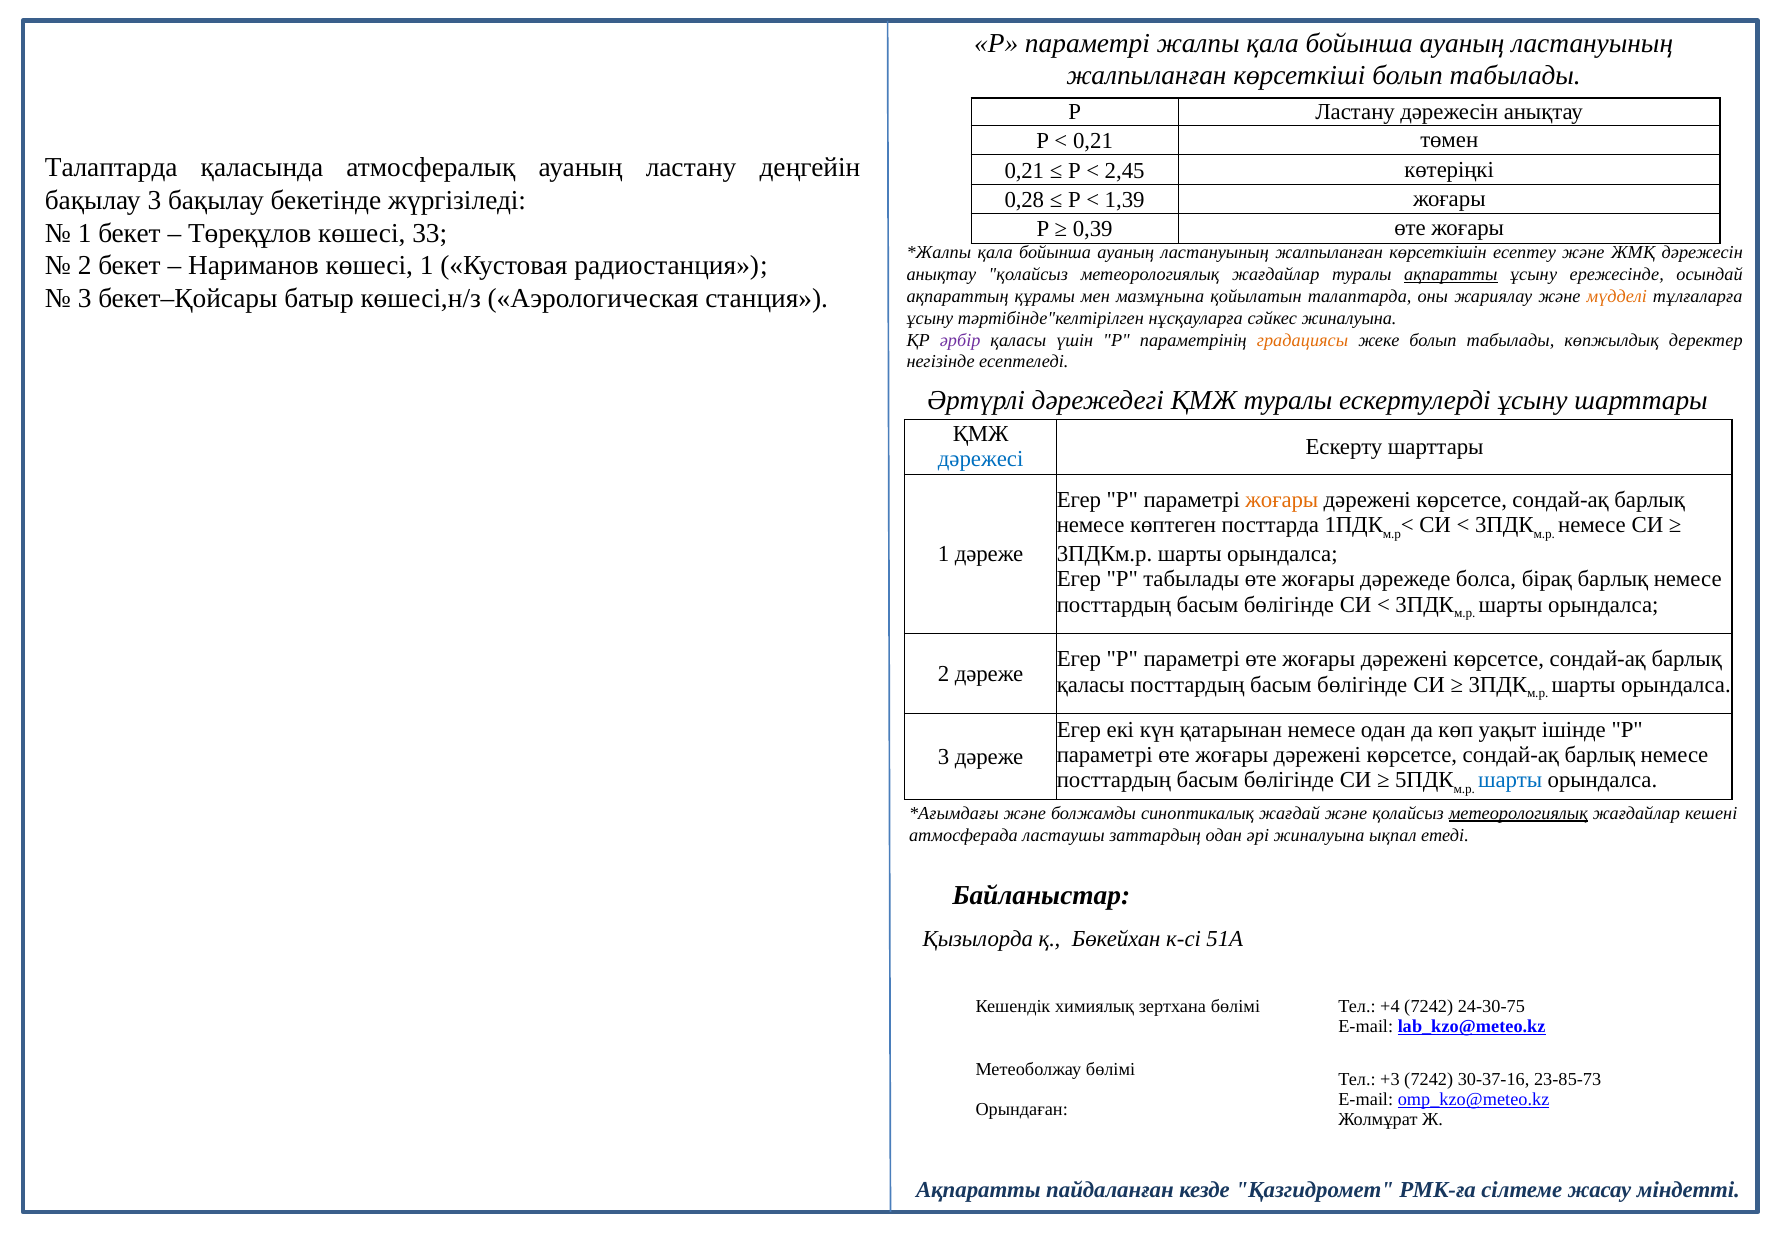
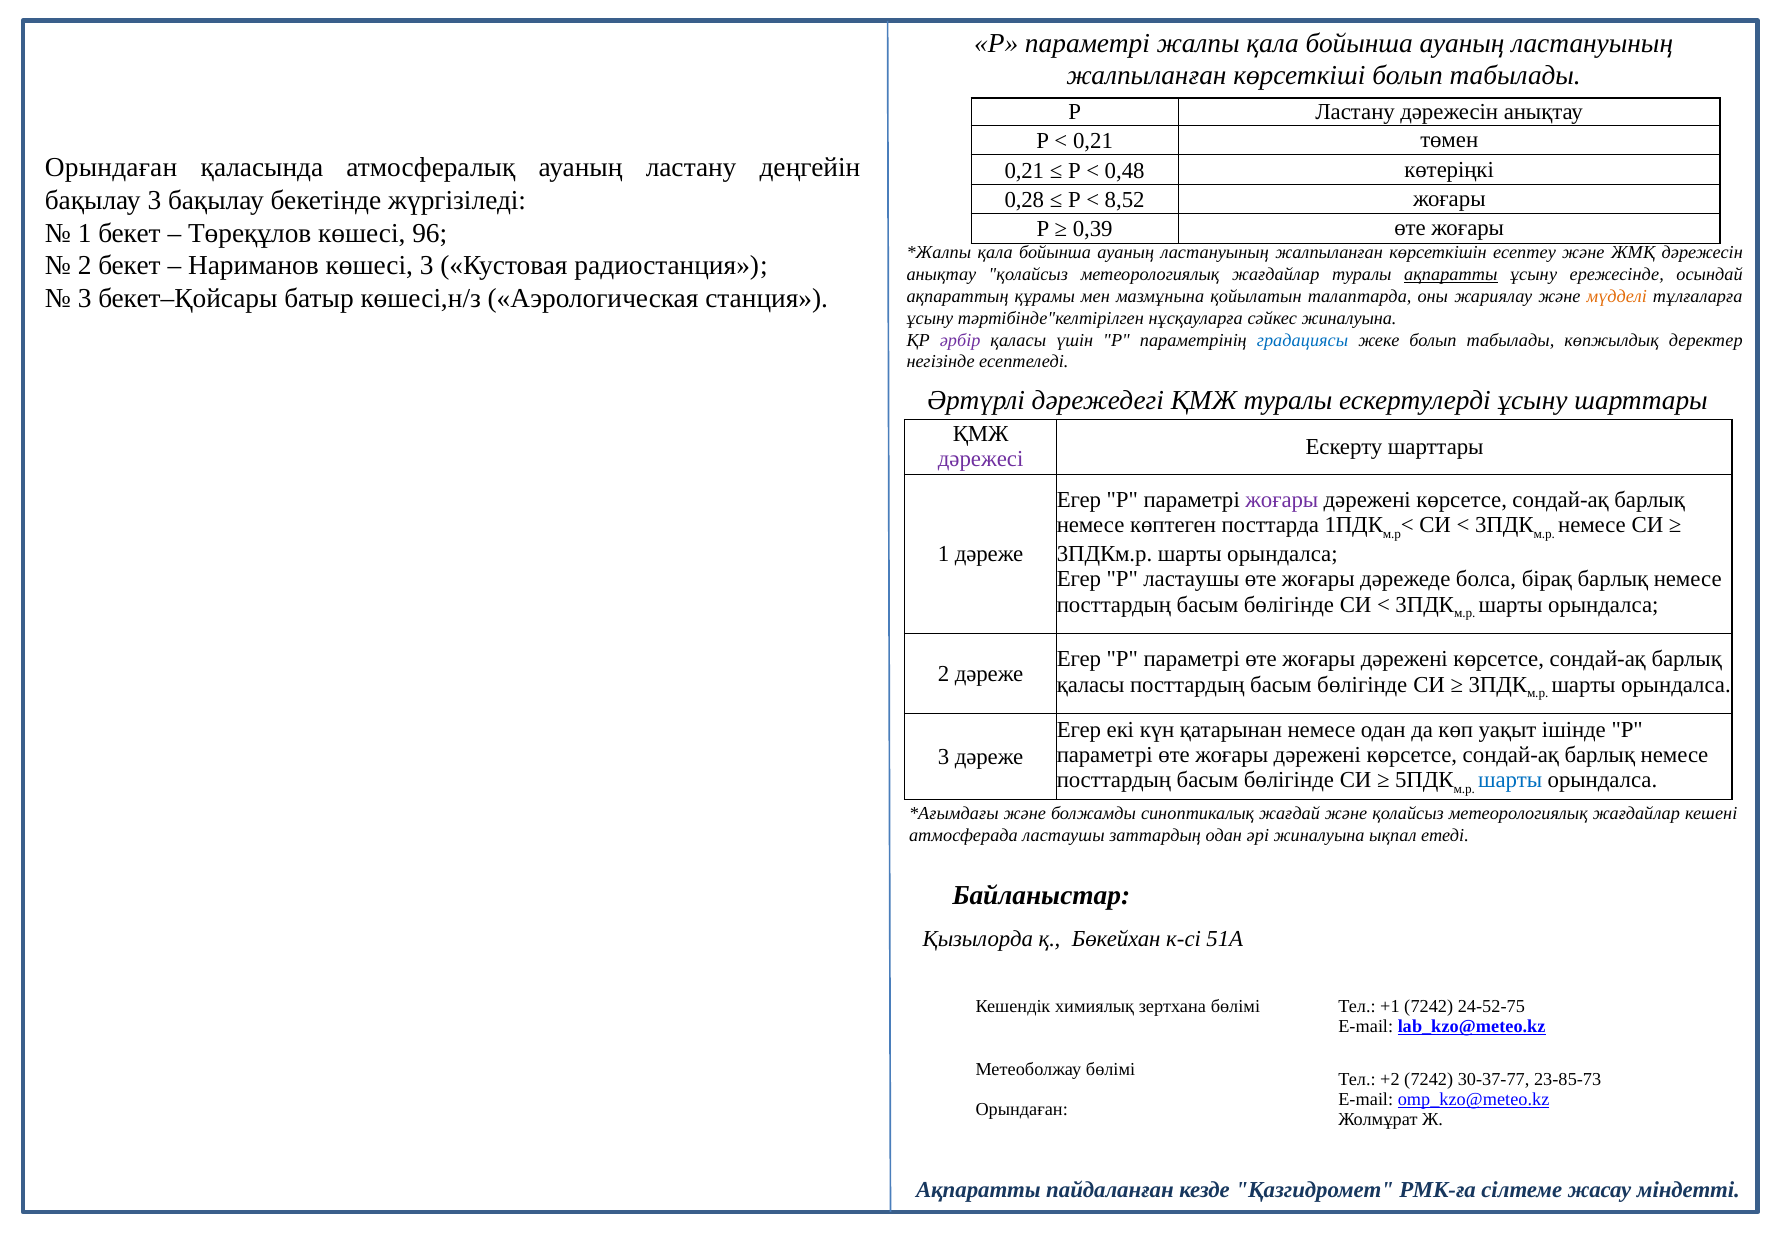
Талаптарда: Талаптарда -> Орындаған (111, 167)
2,45: 2,45 -> 0,48 (1125, 171)
1,39: 1,39 -> 8,52 (1125, 200)
33: 33 -> 96 (430, 233)
көшесі 1: 1 -> 3 (427, 266)
градациясы colour: orange -> blue (1303, 340)
дәрежесі colour: blue -> purple (981, 459)
жоғары colour: orange -> purple (1282, 500)
P табылады: табылады -> ластаушы (1191, 579)
метеорологиялық underline: present -> none (1518, 813)
+4: +4 -> +1 (1390, 1006)
24-30-75: 24-30-75 -> 24-52-75 (1491, 1006)
+3: +3 -> +2 (1390, 1079)
30-37-16: 30-37-16 -> 30-37-77 (1494, 1079)
